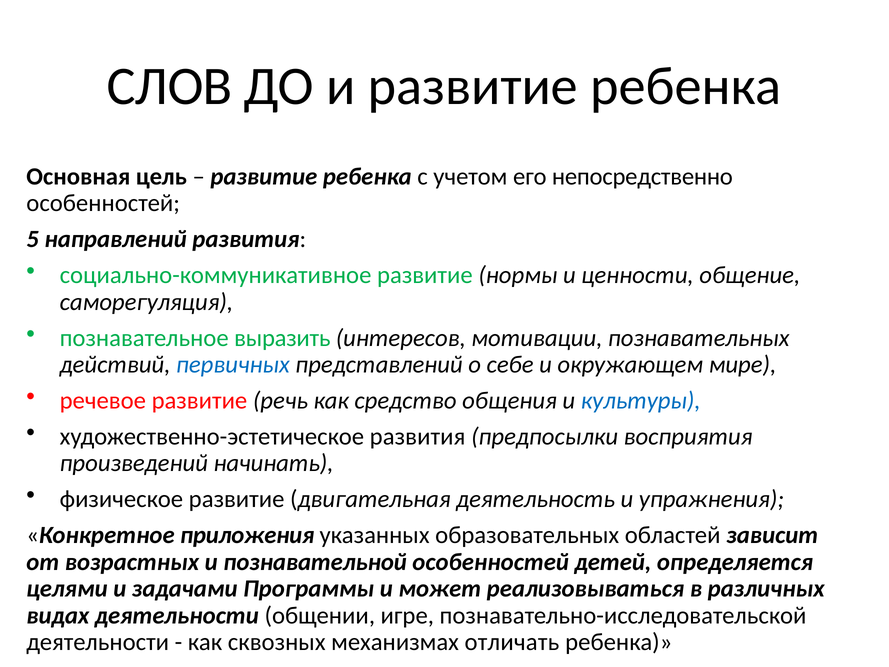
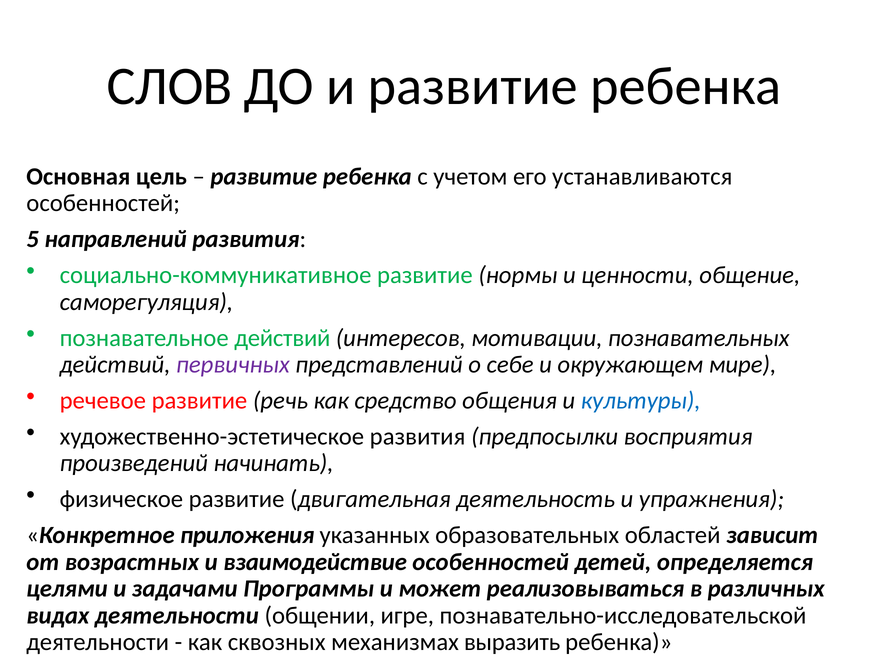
непосредственно: непосредственно -> устанавливаются (642, 177)
познавательное выразить: выразить -> действий (282, 338)
первичных colour: blue -> purple (233, 365)
познавательной: познавательной -> взаимодействие (315, 562)
отличать: отличать -> выразить (512, 642)
